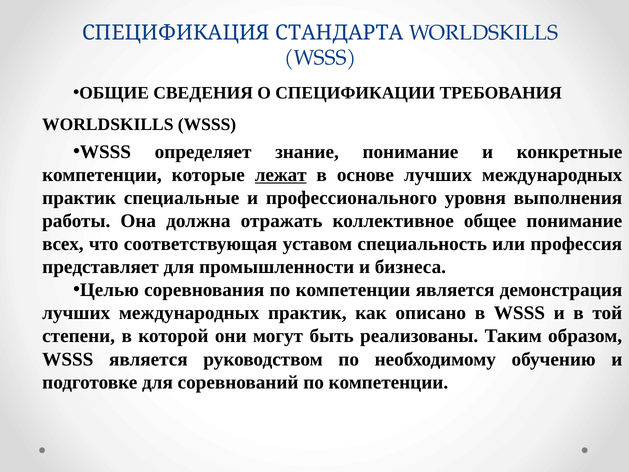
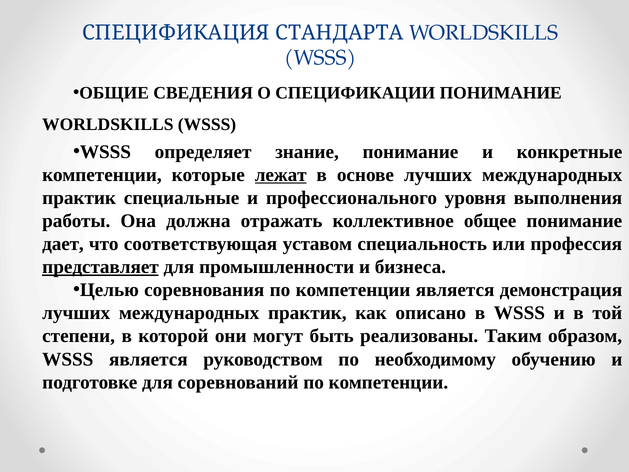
СПЕЦИФИКАЦИИ ТРЕБОВАНИЯ: ТРЕБОВАНИЯ -> ПОНИМАНИЕ (501, 93)
всех: всех -> дает (63, 244)
представляет underline: none -> present (101, 267)
